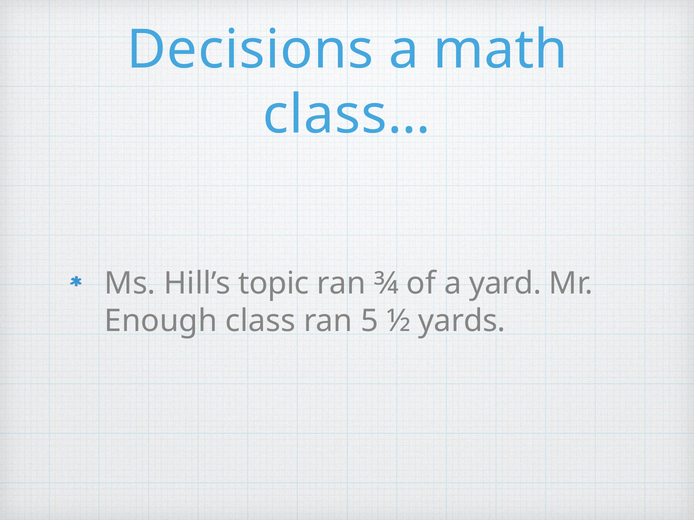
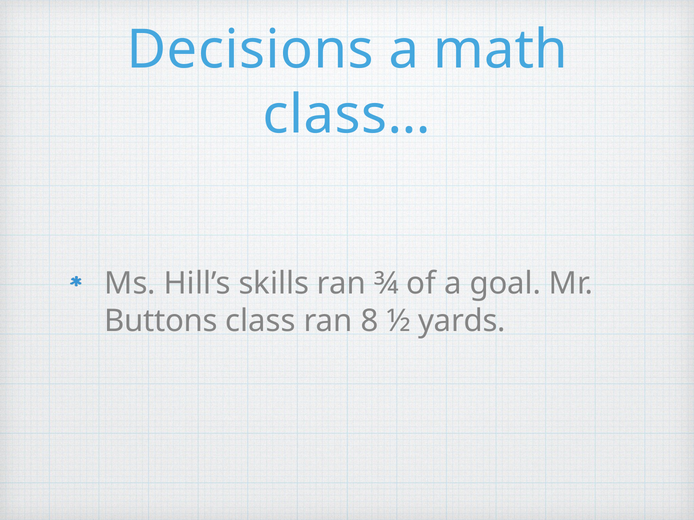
topic: topic -> skills (274, 284)
yard: yard -> goal (505, 284)
Enough: Enough -> Buttons (161, 321)
5: 5 -> 8 (370, 321)
